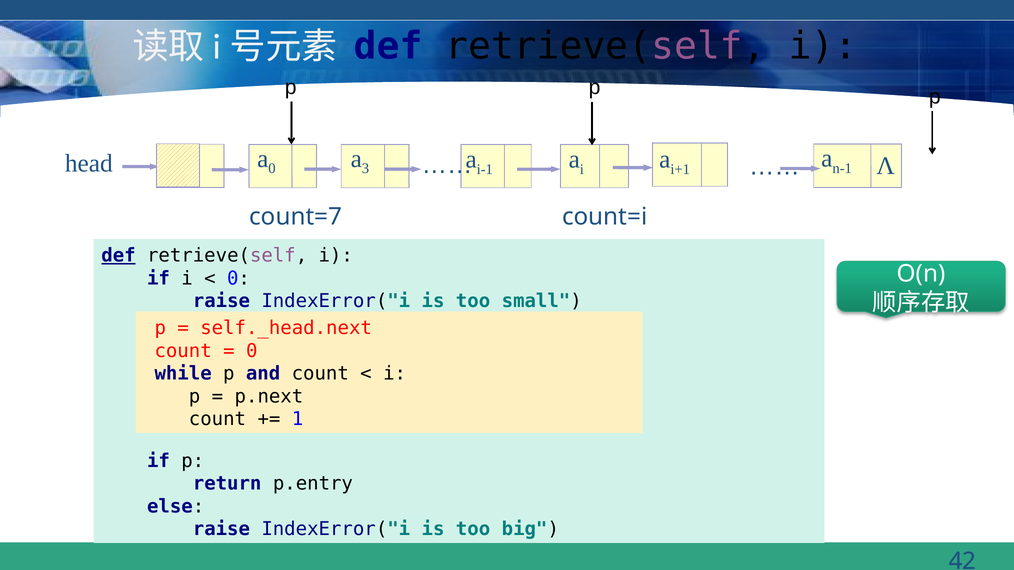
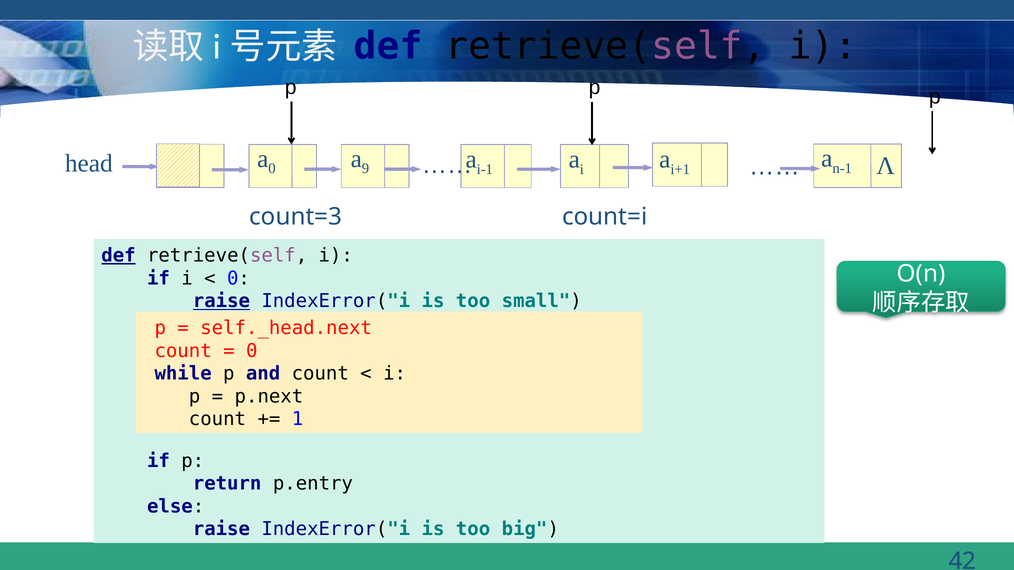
3: 3 -> 9 (366, 169)
count=7: count=7 -> count=3 (296, 217)
raise underline: none -> present (221, 301)
